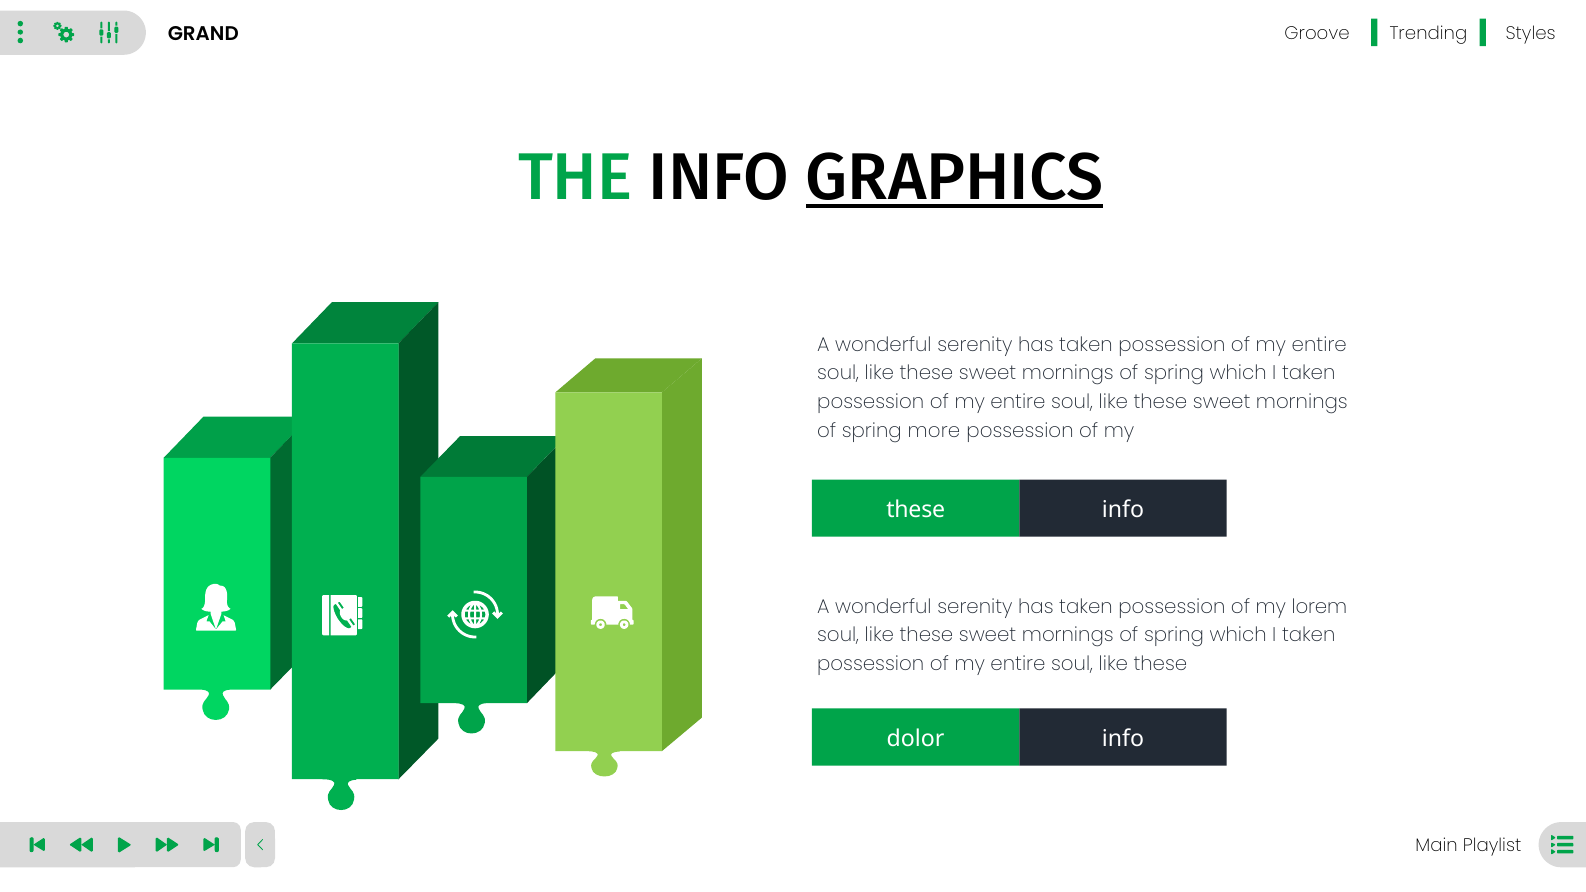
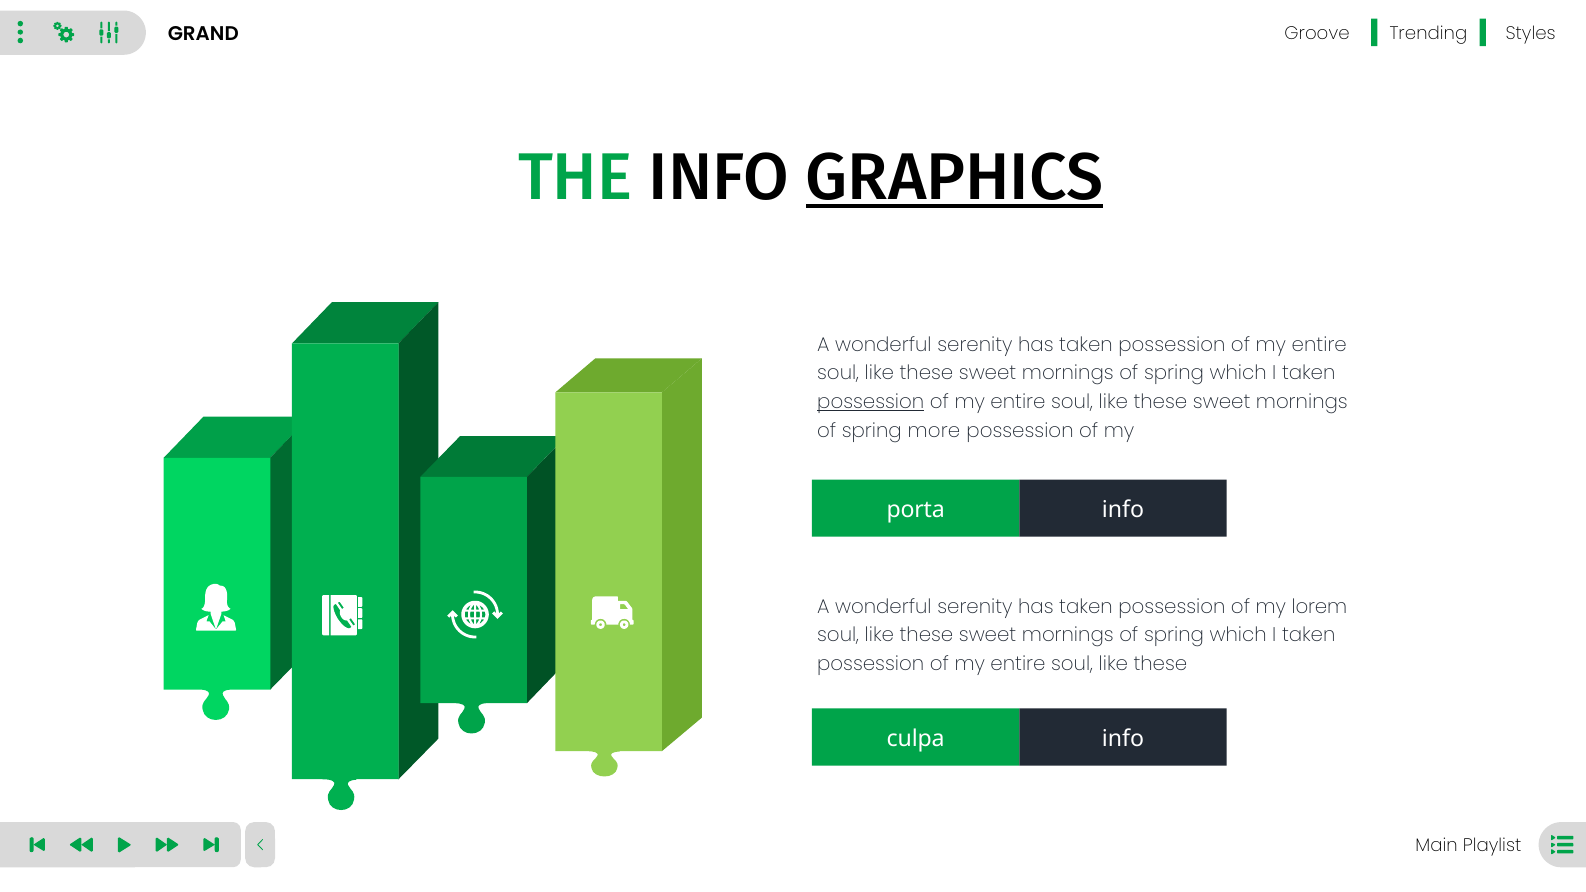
possession underline: none -> present (871, 402)
these: these -> porta (916, 510)
dolor: dolor -> culpa (916, 739)
